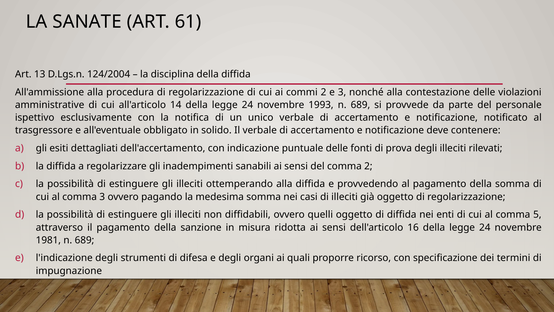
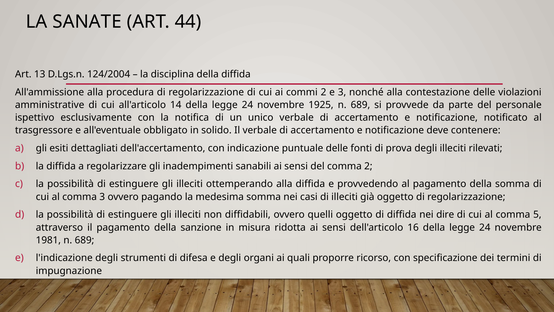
61: 61 -> 44 (188, 22)
1993: 1993 -> 1925 (321, 105)
enti: enti -> dire (445, 214)
